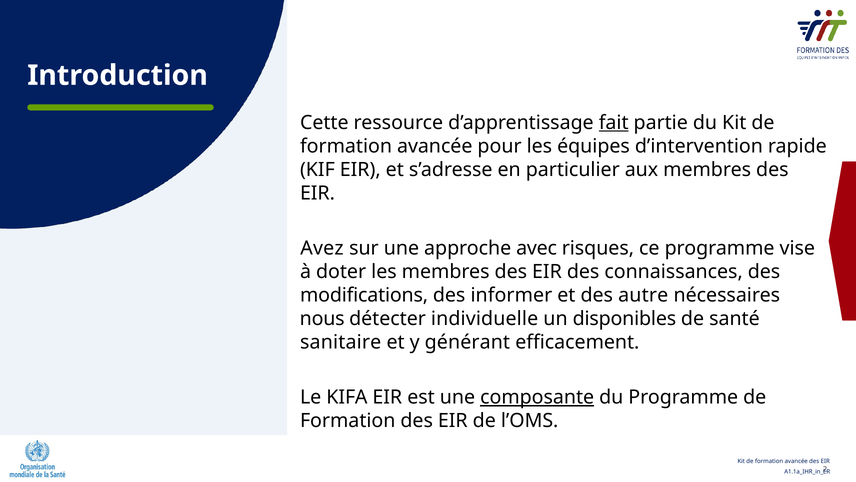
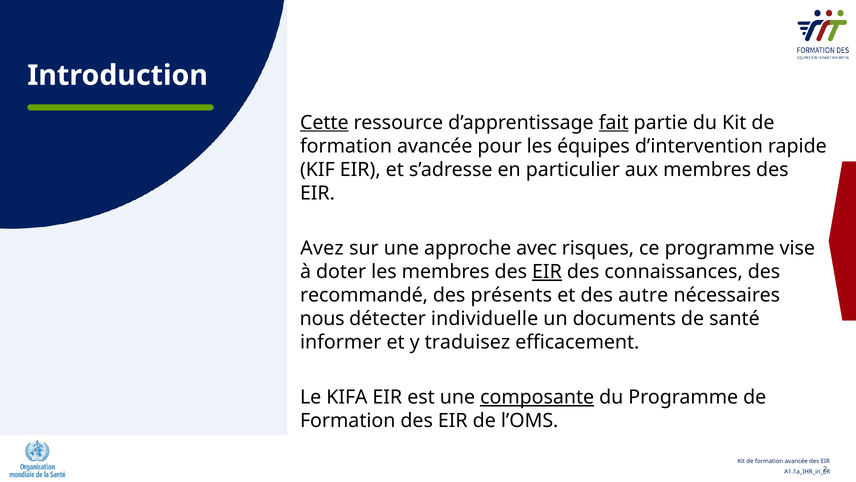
Cette underline: none -> present (324, 122)
EIR underline: none -> present (547, 271)
modifications: modifications -> recommandé (364, 295)
informer: informer -> présents (511, 295)
disponibles: disponibles -> documents (624, 319)
sanitaire: sanitaire -> informer (341, 342)
générant: générant -> traduisez (467, 342)
